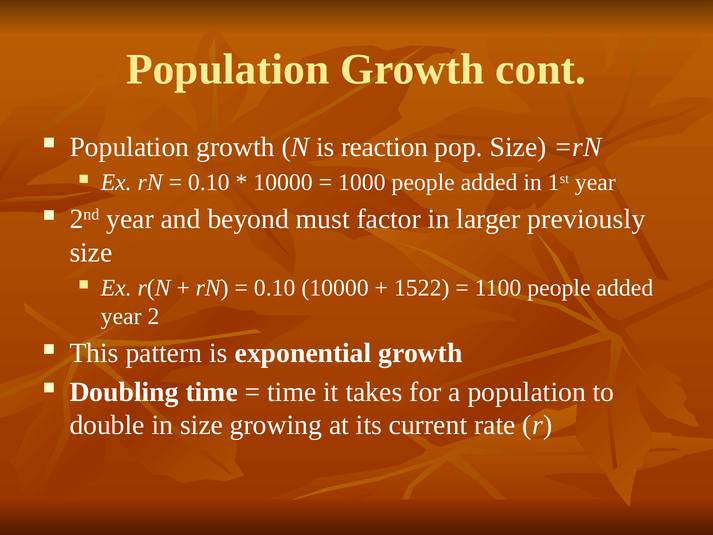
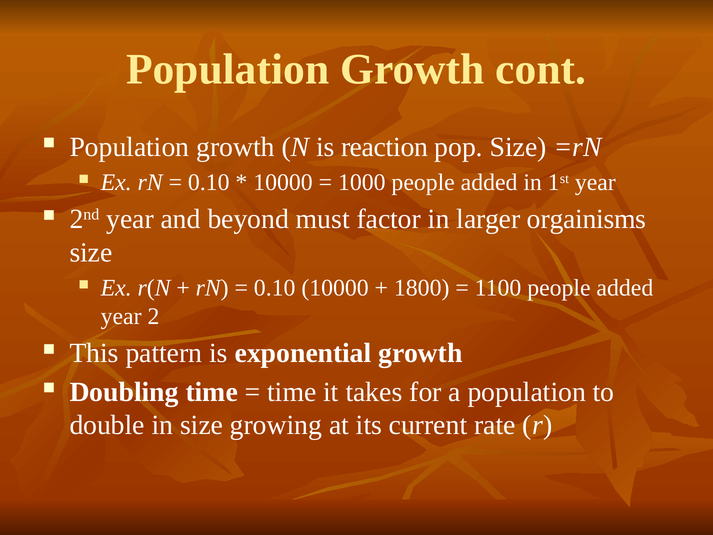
previously: previously -> orgainisms (587, 219)
1522: 1522 -> 1800 (422, 288)
